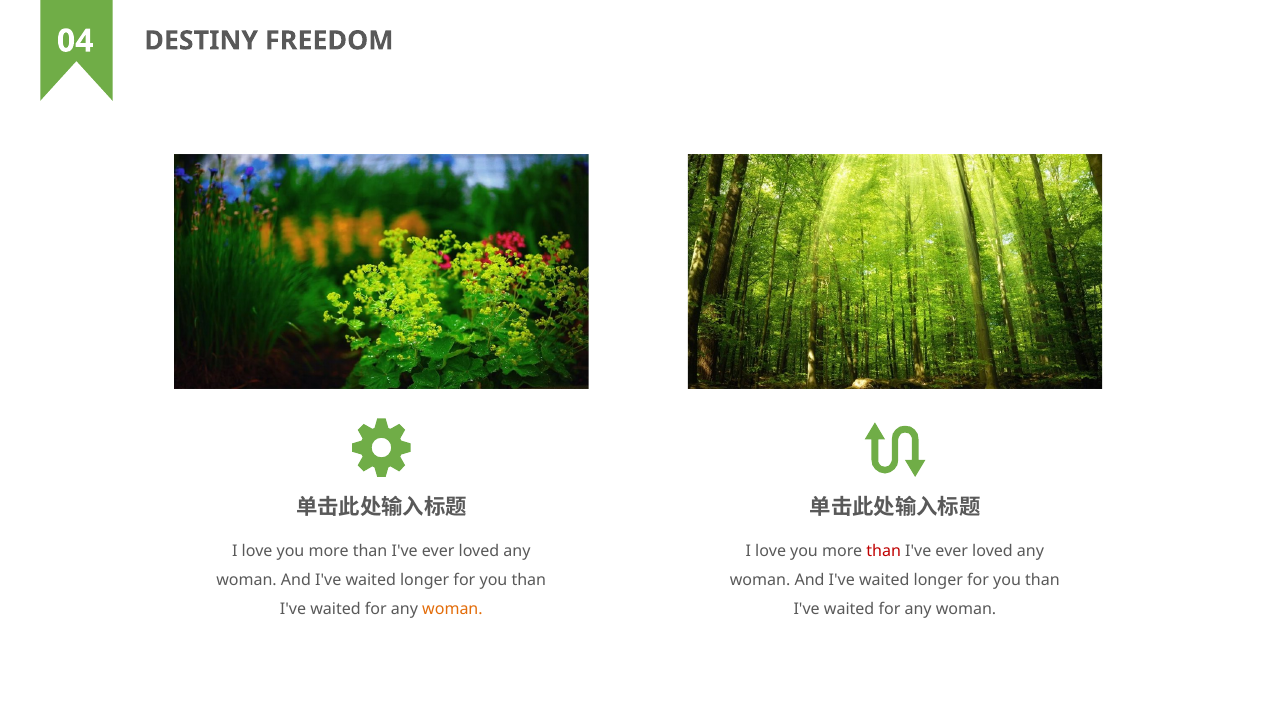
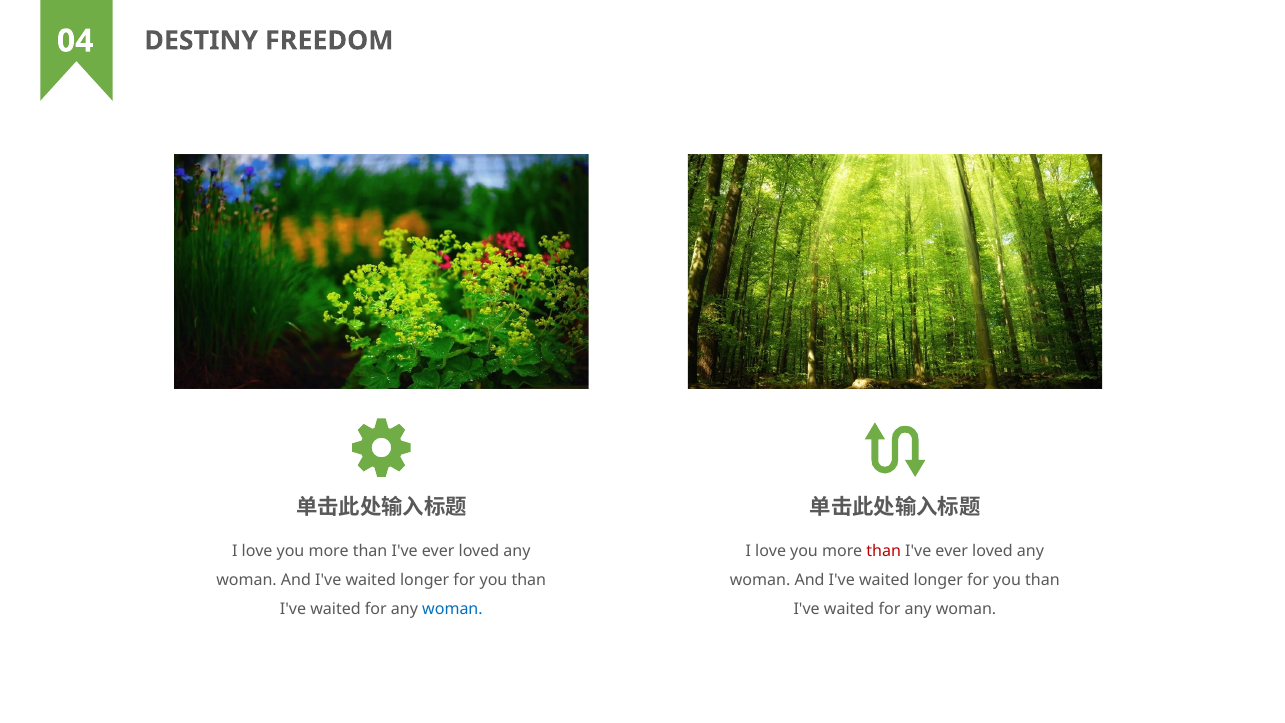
woman colour: orange -> blue (452, 609)
